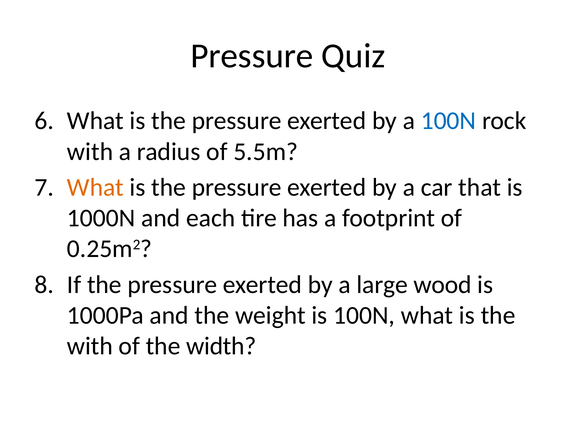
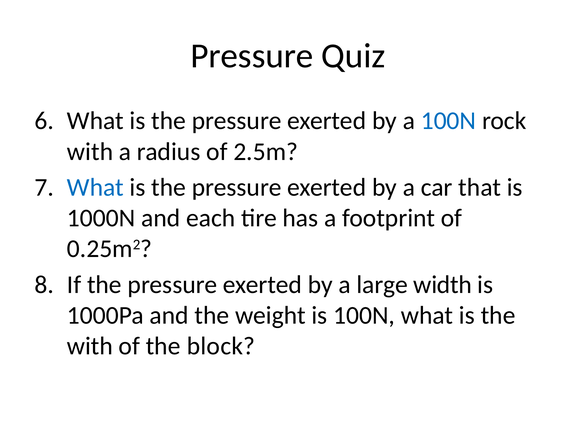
5.5m: 5.5m -> 2.5m (266, 152)
What colour: orange -> blue (95, 187)
wood: wood -> width (443, 285)
width: width -> block (221, 346)
